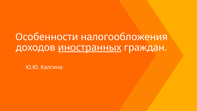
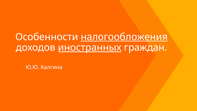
налогообложения underline: none -> present (124, 37)
